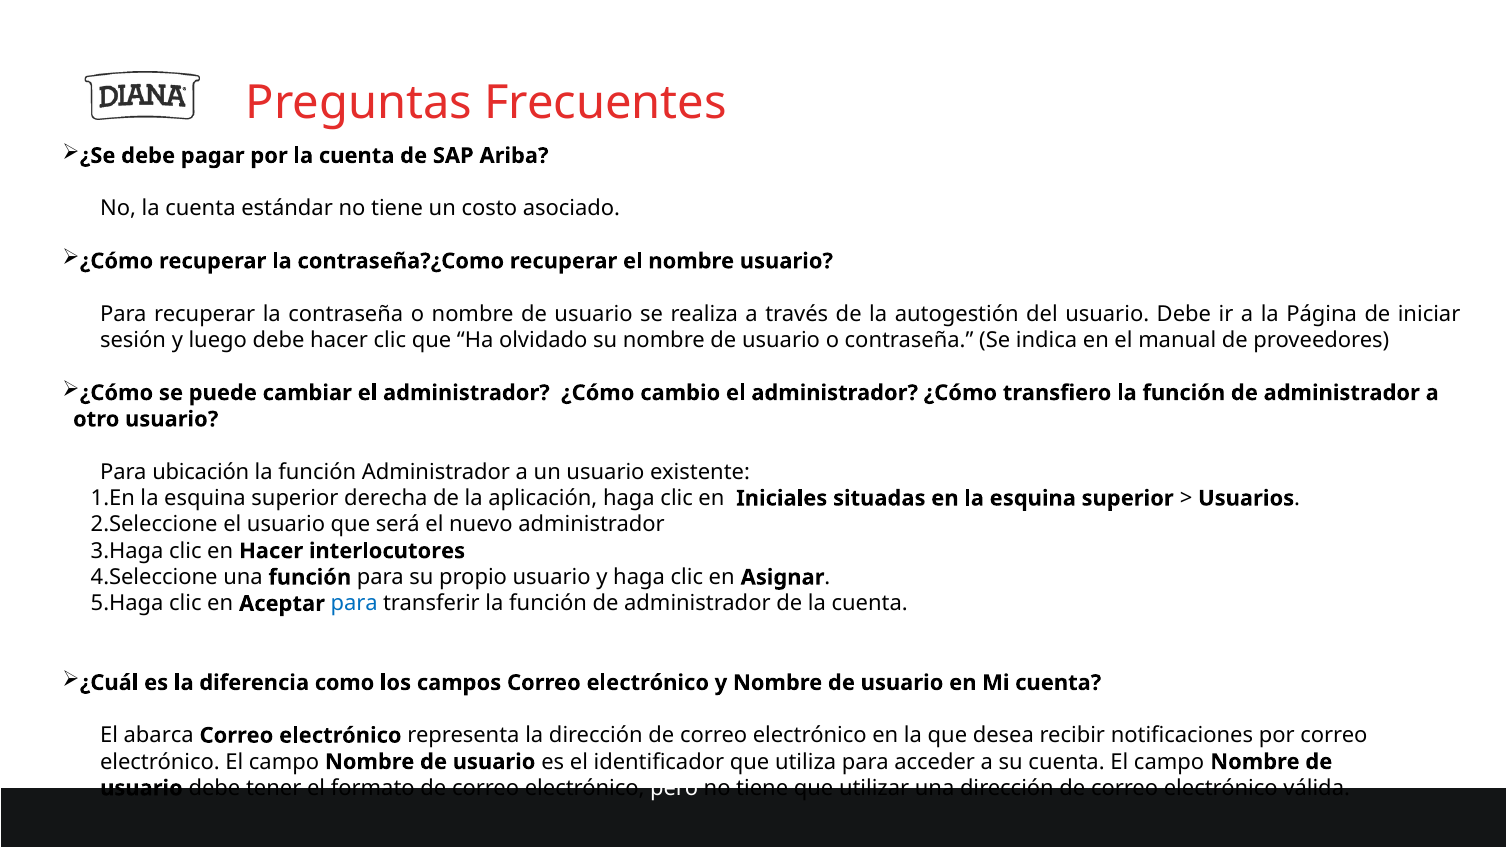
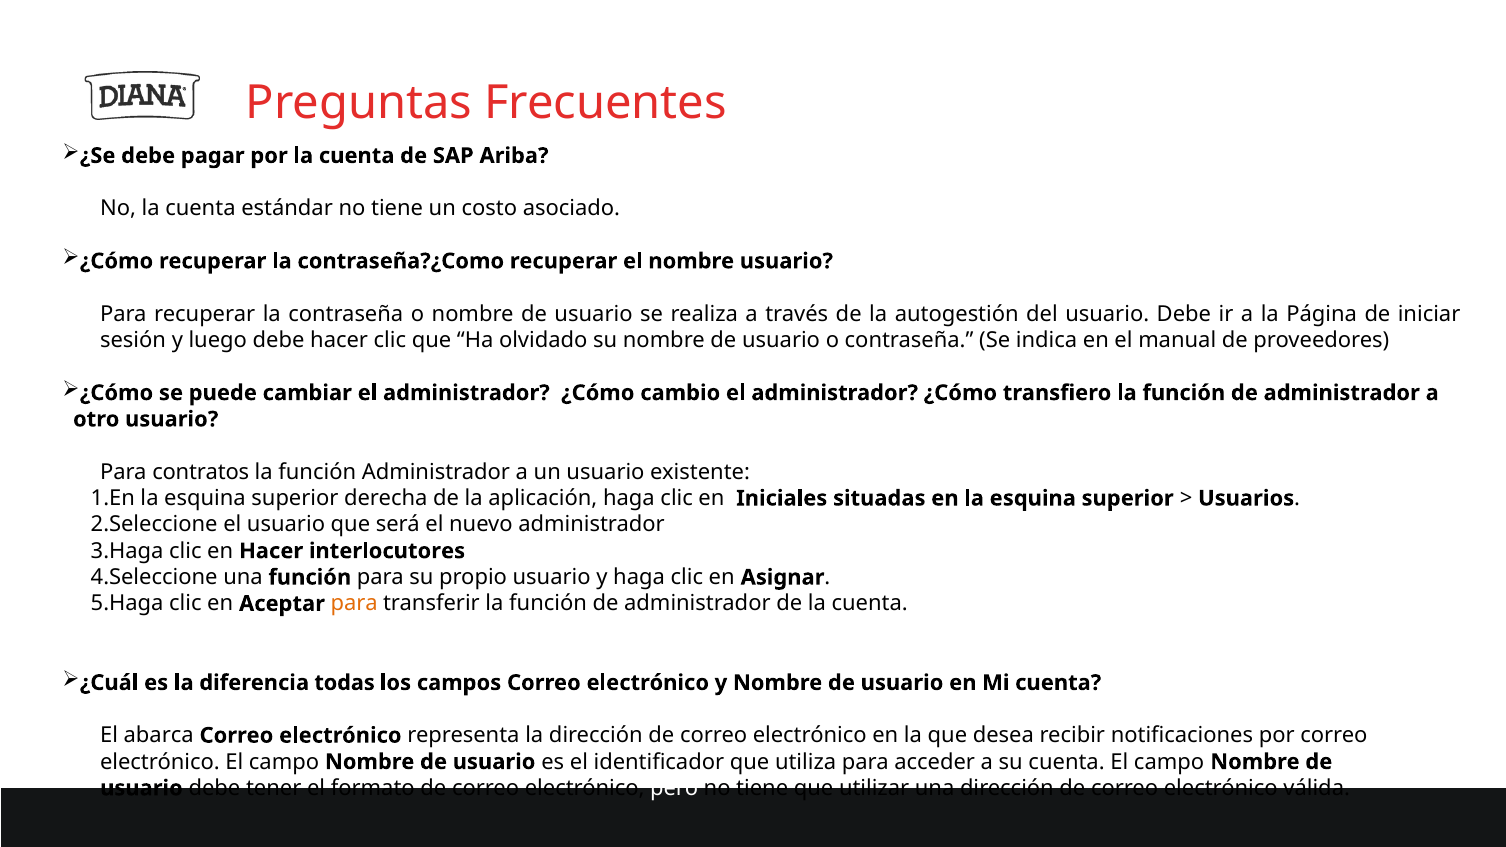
ubicación: ubicación -> contratos (201, 472)
para colour: blue -> orange (354, 604)
como: como -> todas (345, 683)
